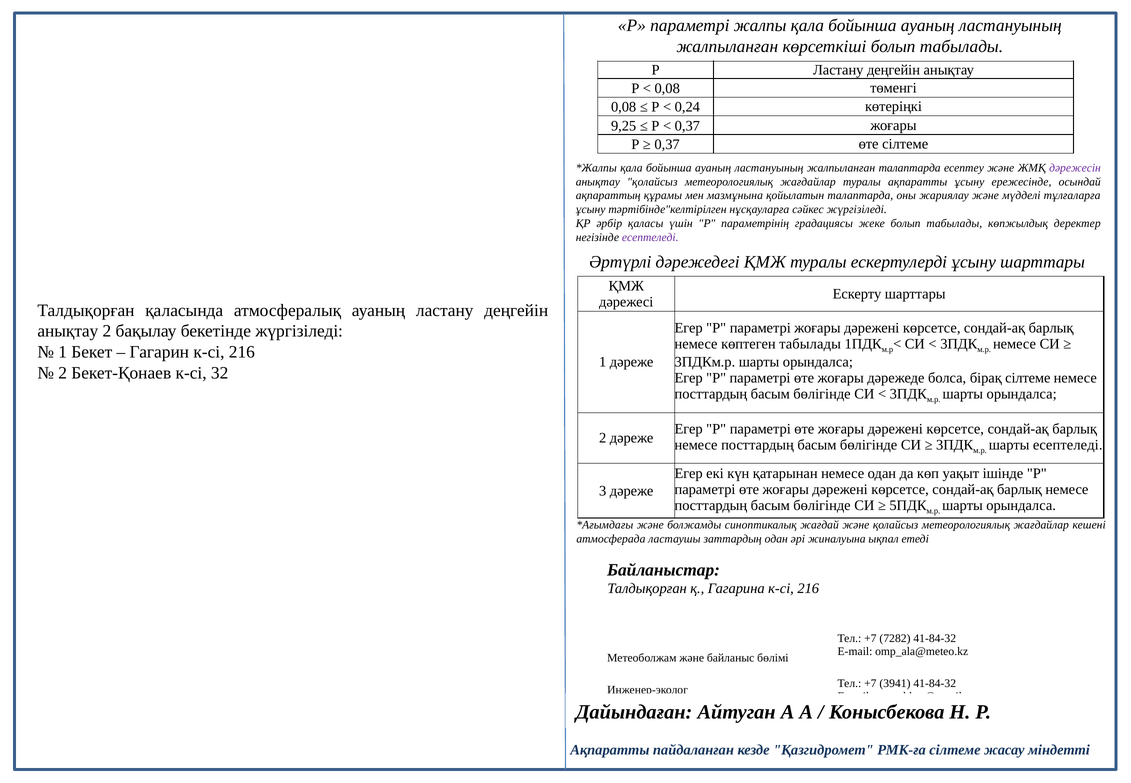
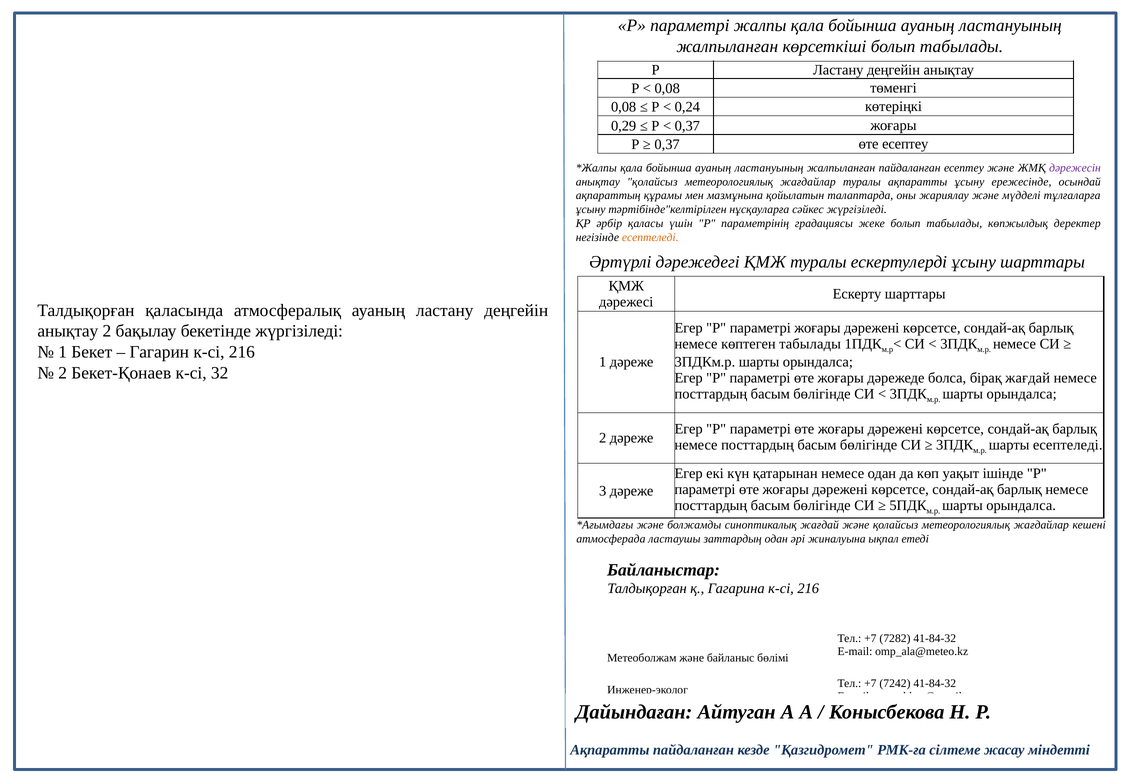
9,25: 9,25 -> 0,29 (624, 126)
өте сілтеме: сілтеме -> есептеу (905, 144)
жалпыланған талаптарда: талаптарда -> пайдаланған (910, 168)
есептеледі colour: purple -> orange (650, 237)
бірақ сілтеме: сілтеме -> жағдай (1028, 378)
3941: 3941 -> 7242 (895, 684)
